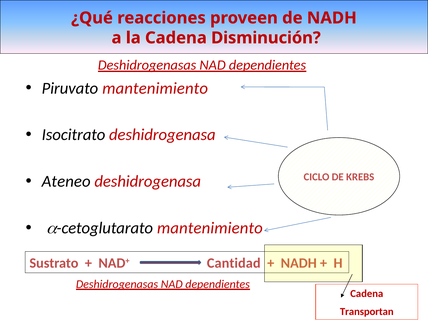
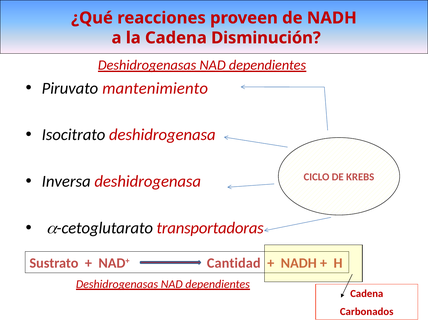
Ateneo: Ateneo -> Inversa (66, 181)
a-cetoglutarato mantenimiento: mantenimiento -> transportadoras (210, 228)
Transportan: Transportan -> Carbonados (367, 312)
